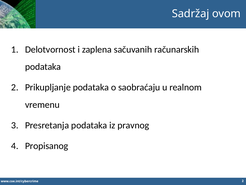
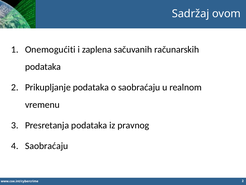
Delotvornost: Delotvornost -> Onemogućiti (50, 49)
Propisanog: Propisanog -> Saobraćaju (47, 146)
